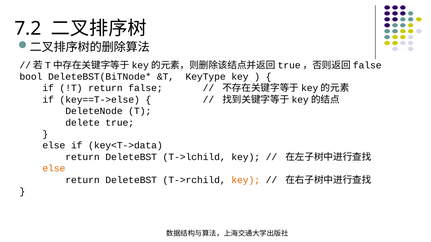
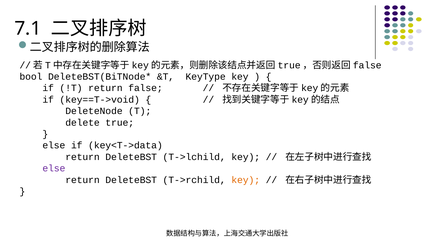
7.2: 7.2 -> 7.1 (28, 28)
key==T->else: key==T->else -> key==T->void (100, 100)
else colour: orange -> purple (54, 169)
